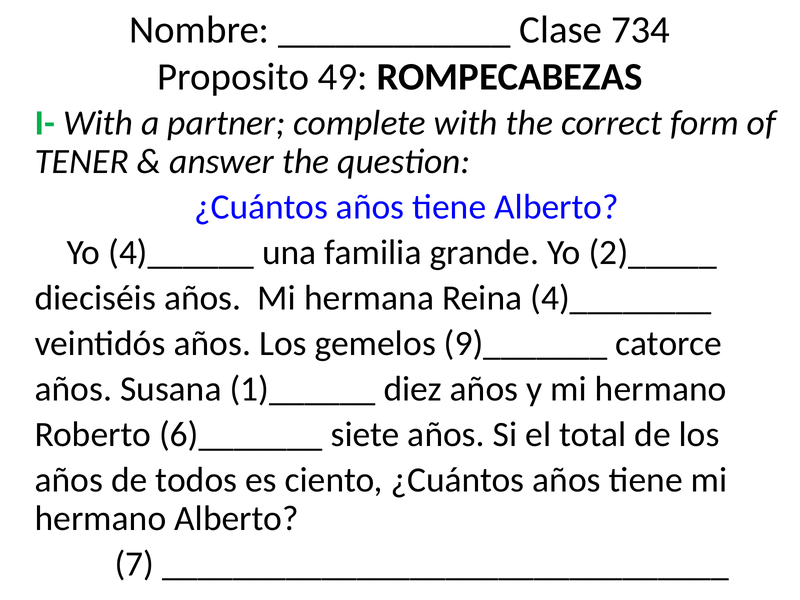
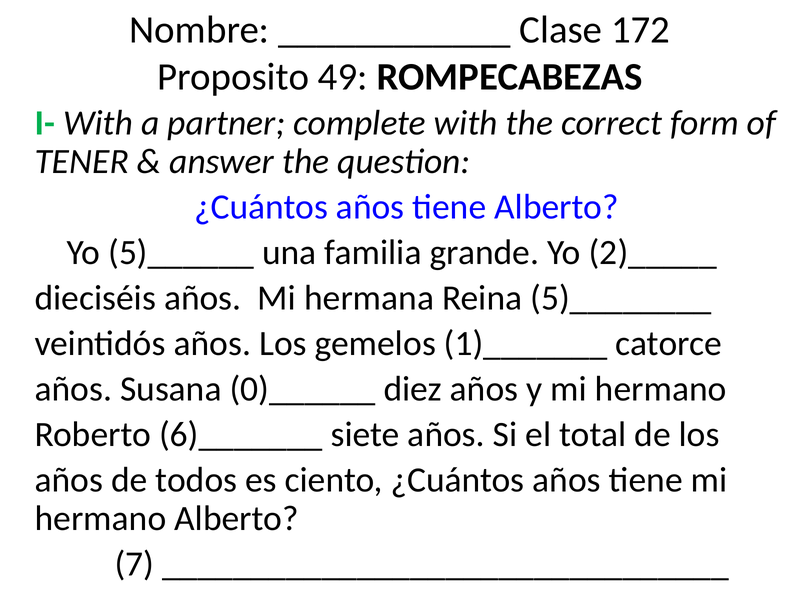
734: 734 -> 172 (641, 30)
4)______: 4)______ -> 5)______ (181, 253)
4)________: 4)________ -> 5)________ (621, 298)
9)_______: 9)_______ -> 1)_______ (526, 344)
1)______: 1)______ -> 0)______ (303, 389)
